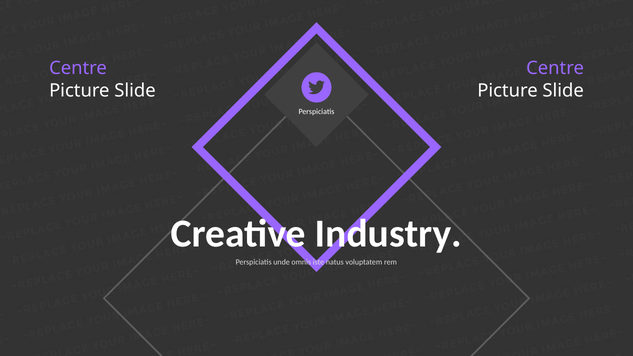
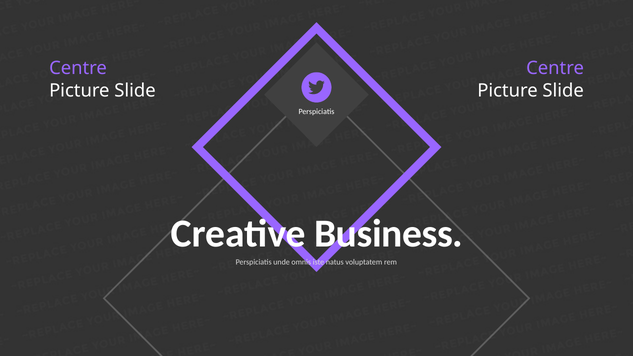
Industry: Industry -> Business (389, 234)
